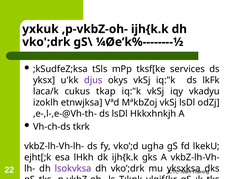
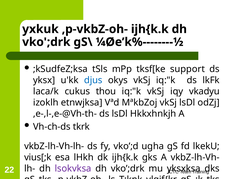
services: services -> support (187, 69)
djus colour: purple -> blue (93, 80)
tkap: tkap -> thou (106, 91)
ejht[;k: ejht[;k -> vius[;k (38, 157)
